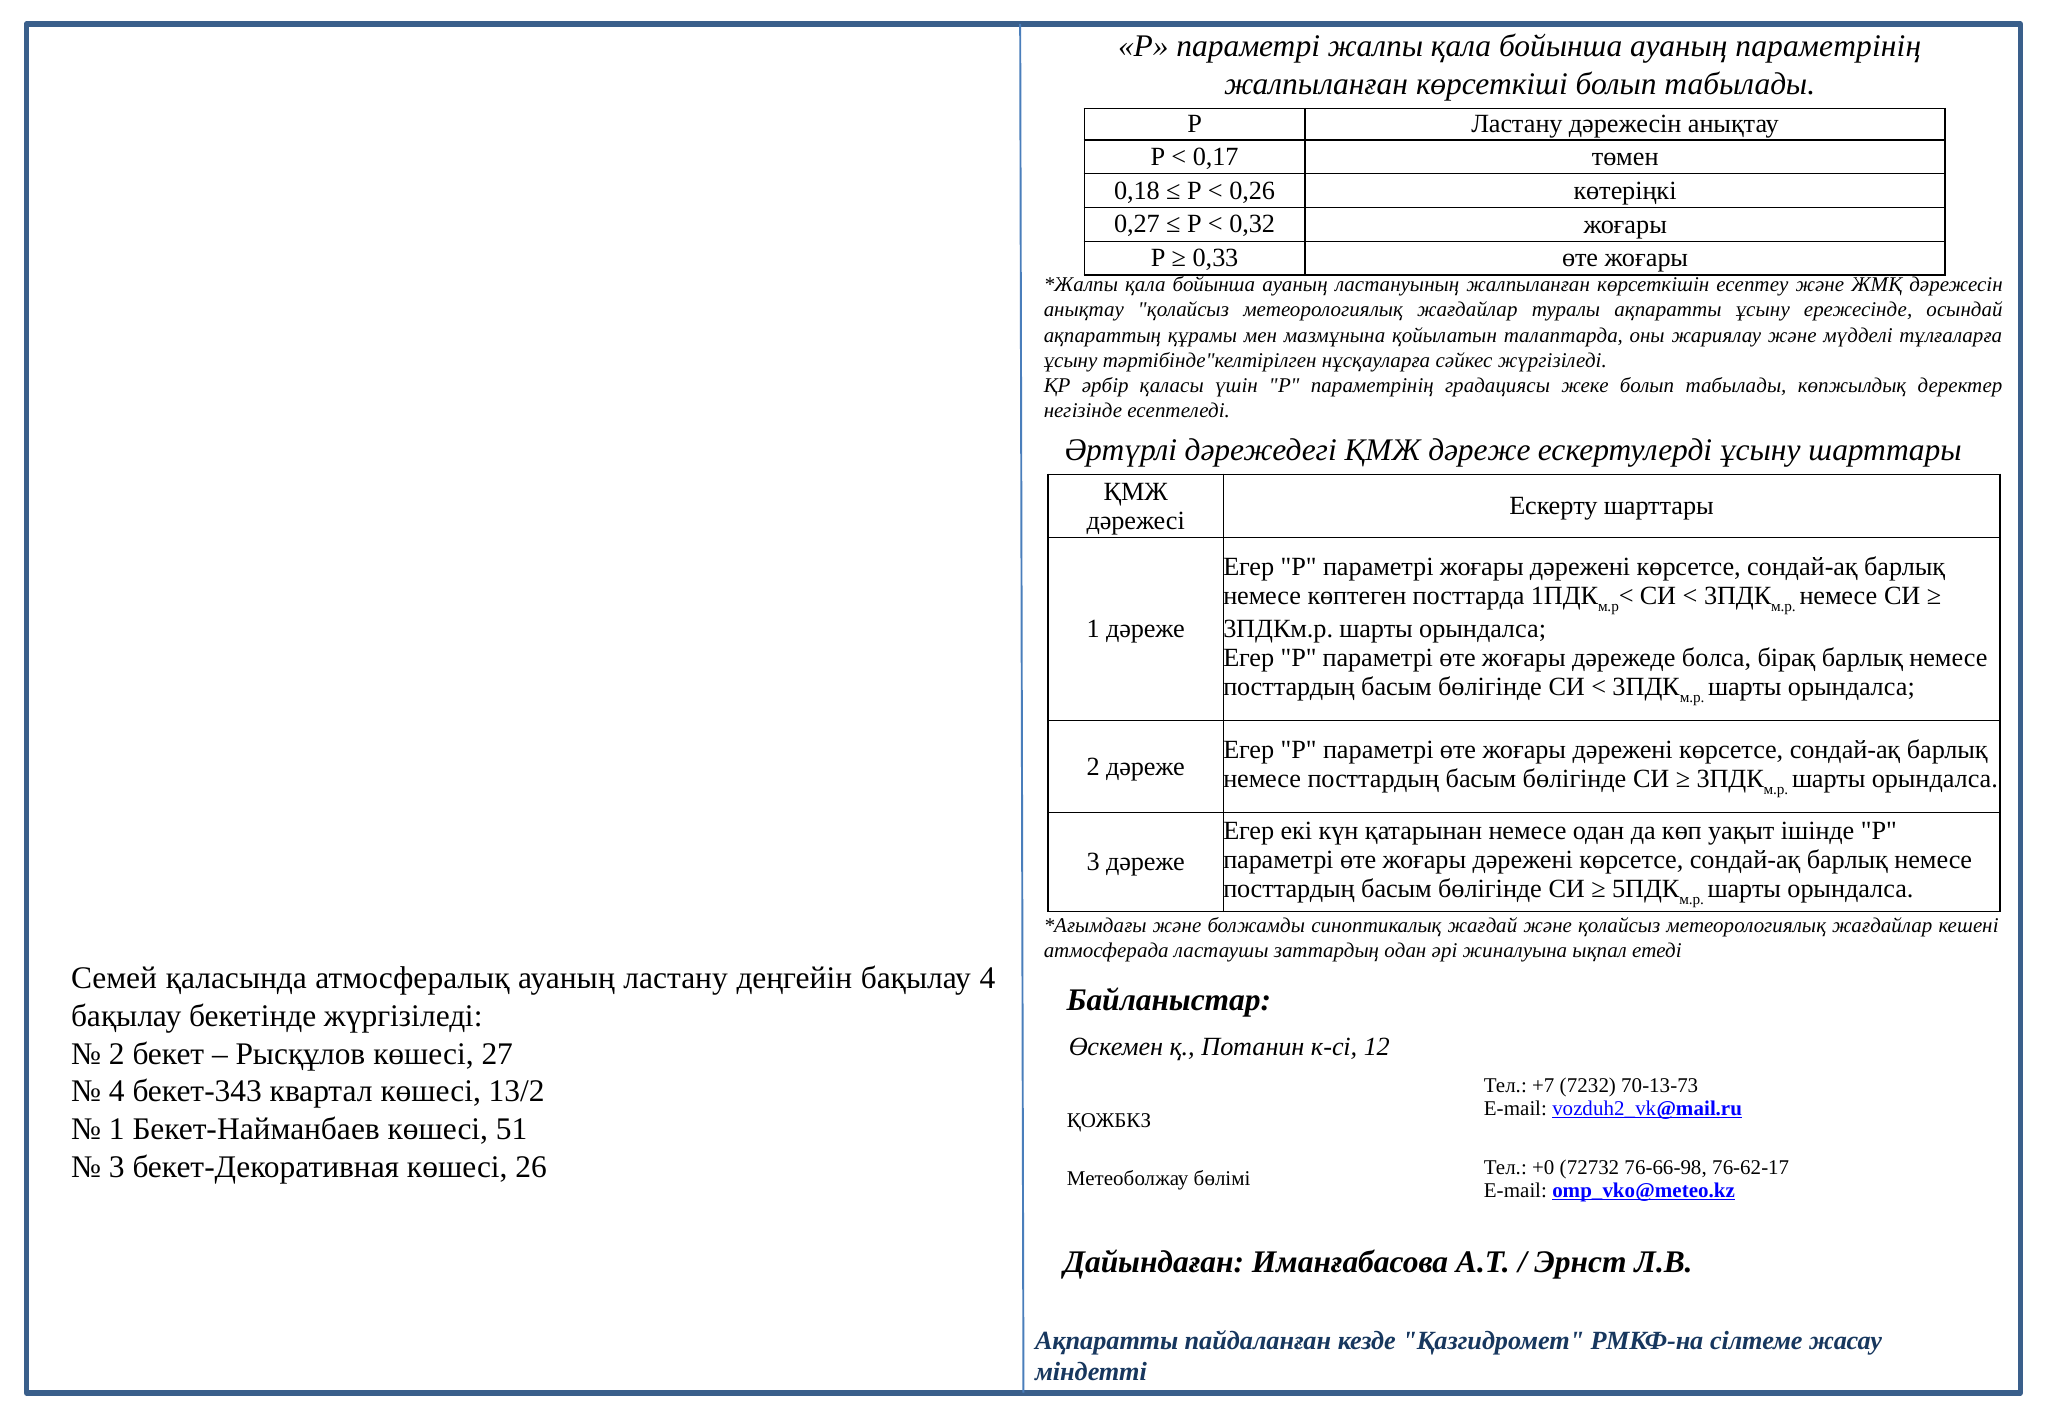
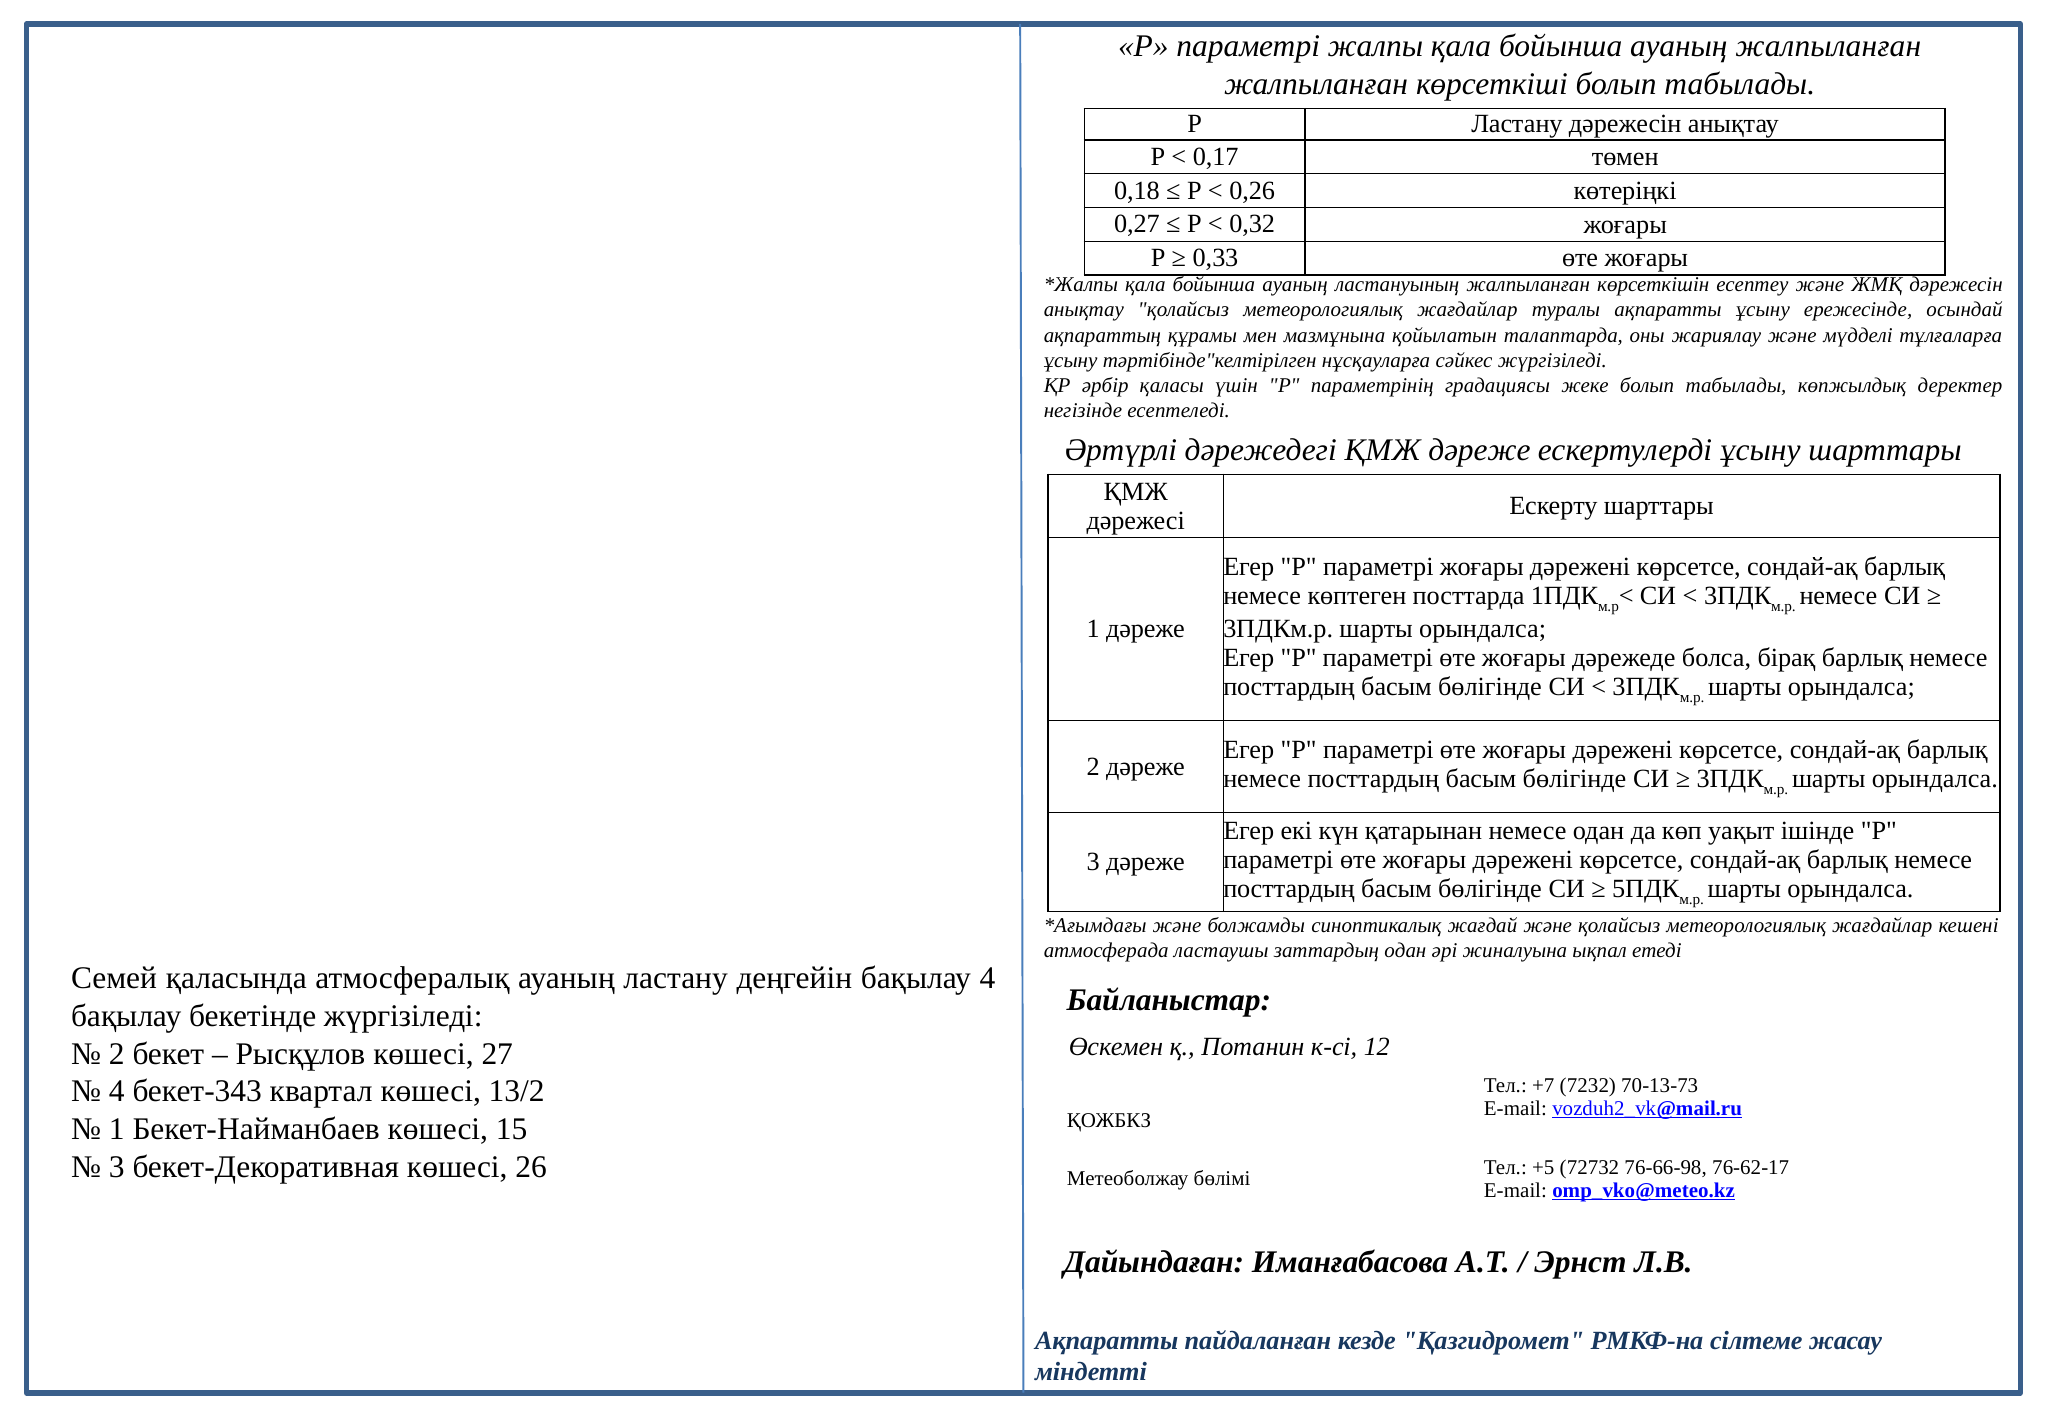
ауаның параметрінің: параметрінің -> жалпыланған (1828, 46)
51: 51 -> 15 (512, 1129)
+0: +0 -> +5 (1543, 1167)
